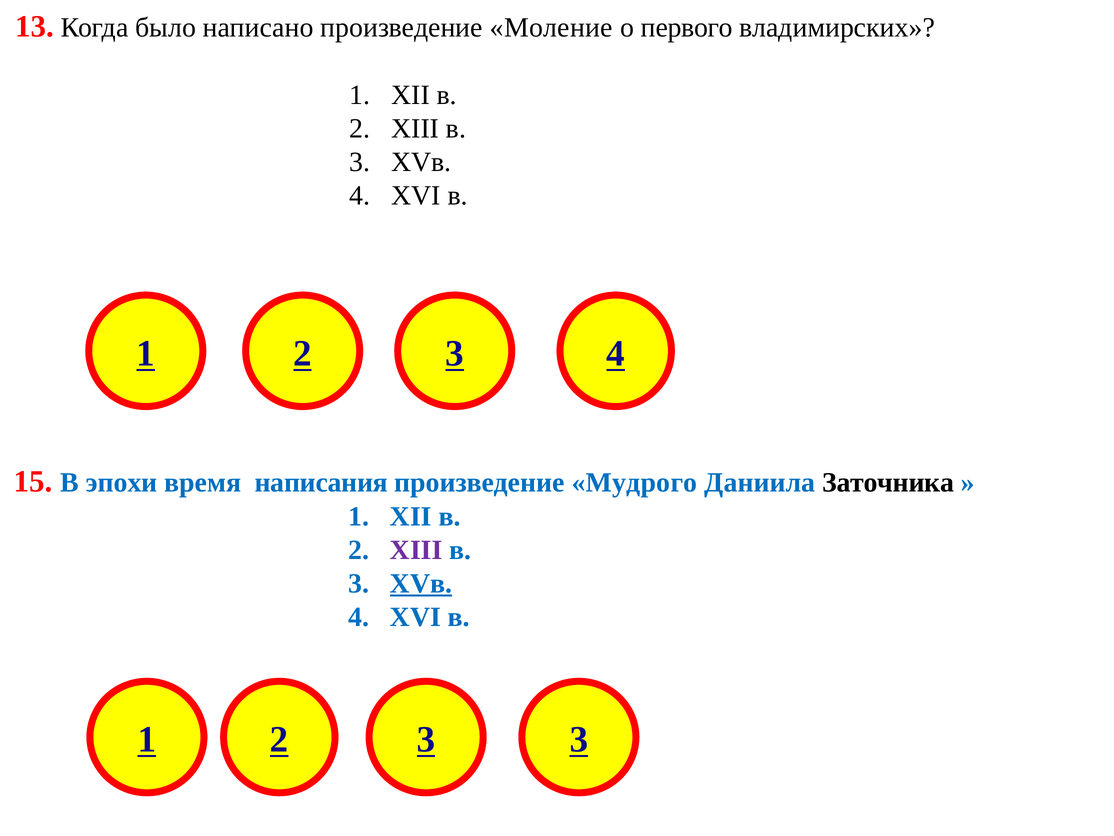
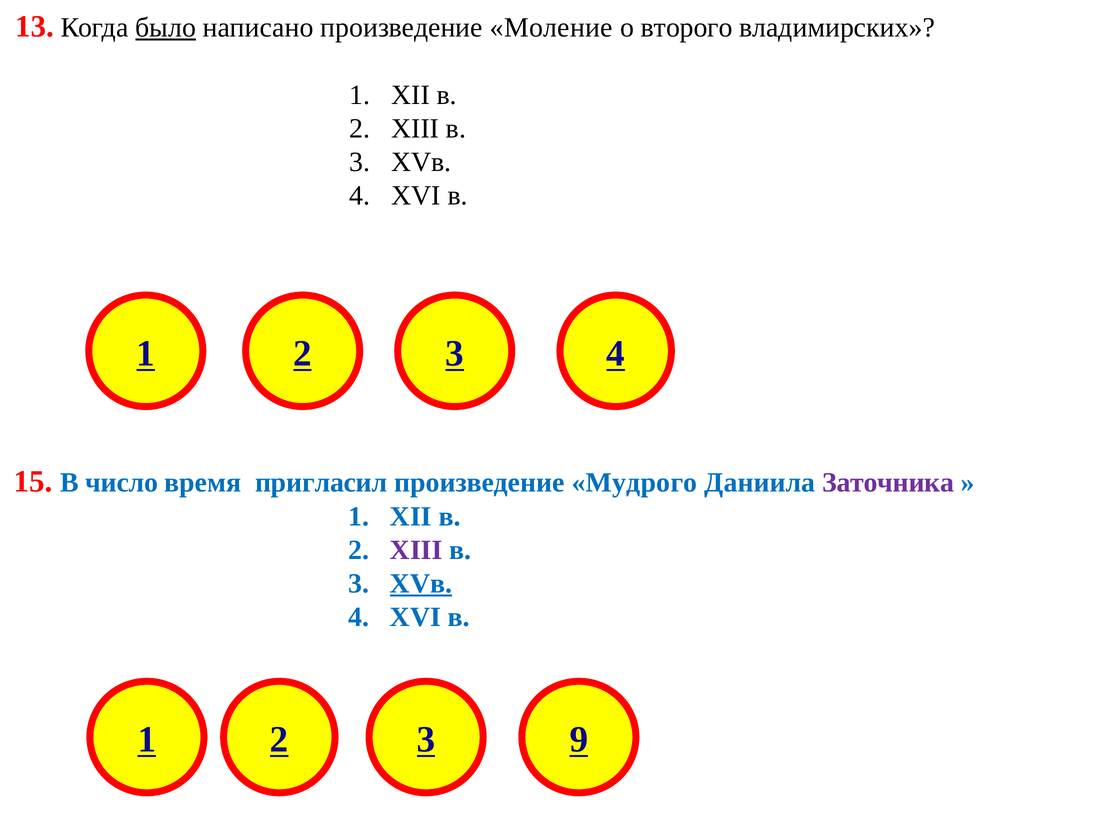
было underline: none -> present (166, 28)
первого: первого -> второго (687, 28)
эпохи: эпохи -> число (122, 482)
написания: написания -> пригласил (321, 482)
Заточника colour: black -> purple (888, 482)
2 3: 3 -> 9 (579, 739)
